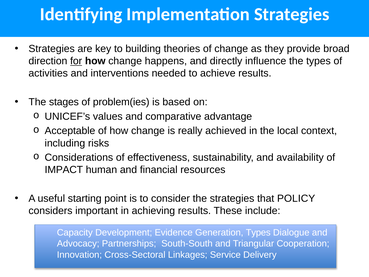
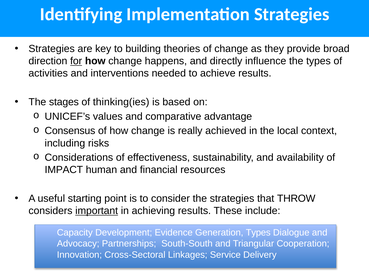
problem(ies: problem(ies -> thinking(ies (121, 102)
Acceptable: Acceptable -> Consensus (70, 131)
POLICY: POLICY -> THROW (296, 198)
important underline: none -> present (97, 211)
